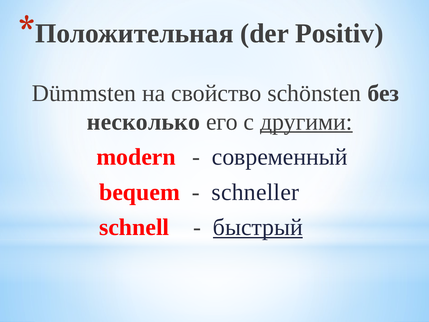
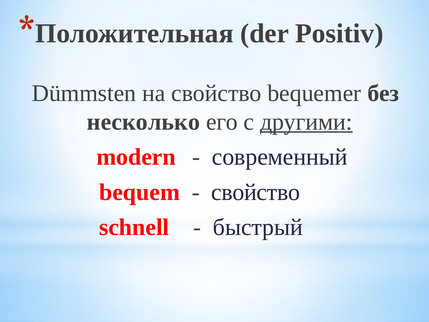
schönsten: schönsten -> bequemer (314, 93)
schneller: schneller -> свойство (256, 192)
быстрый underline: present -> none (258, 227)
